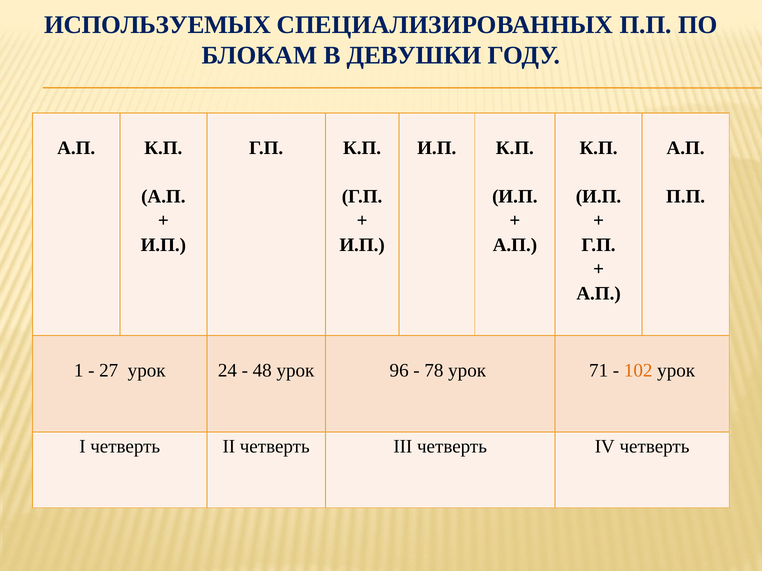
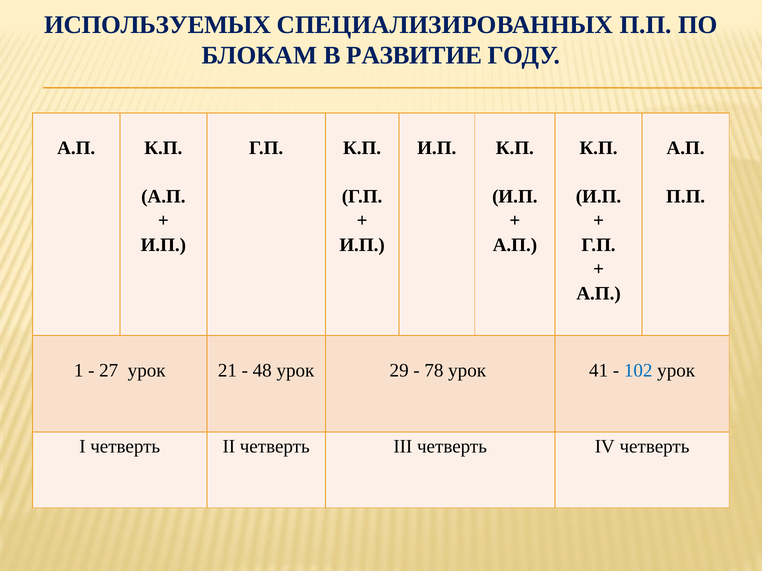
ДЕВУШКИ: ДЕВУШКИ -> РАЗВИТИЕ (414, 55)
24: 24 -> 21 (227, 371)
96: 96 -> 29 (399, 371)
71: 71 -> 41 (599, 371)
102 colour: orange -> blue (638, 371)
